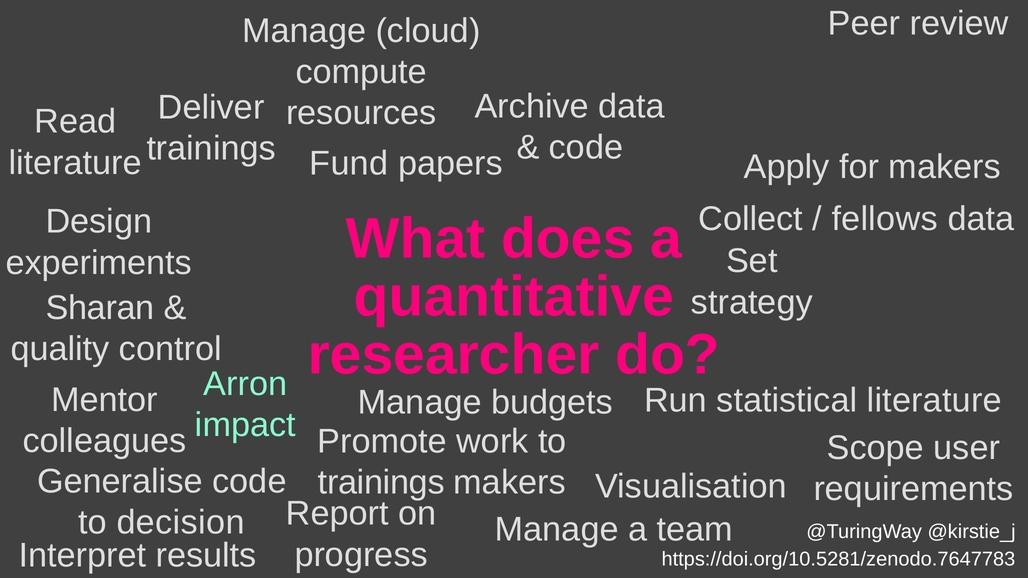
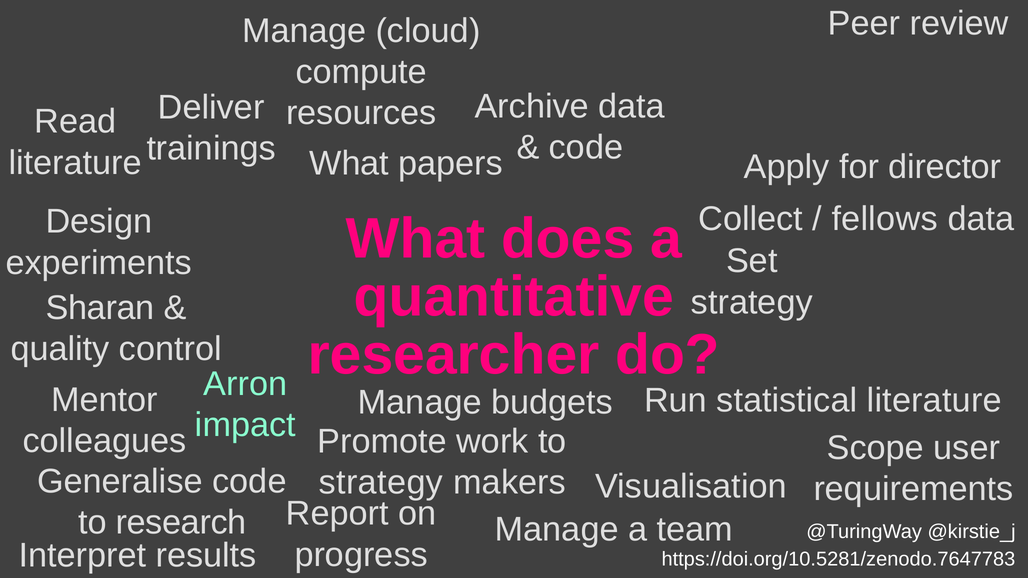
Fund: Fund -> What (349, 164)
for makers: makers -> director (945, 167)
trainings: trainings -> strategy (381, 483)
decision: decision -> research (181, 523)
